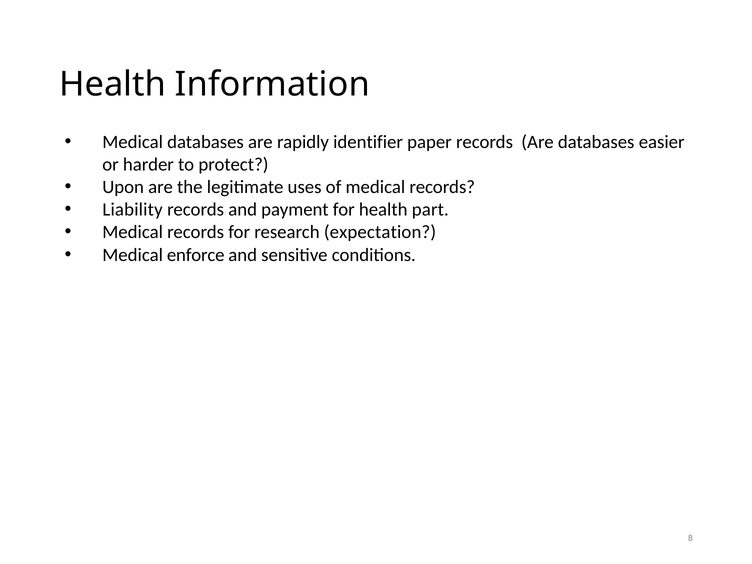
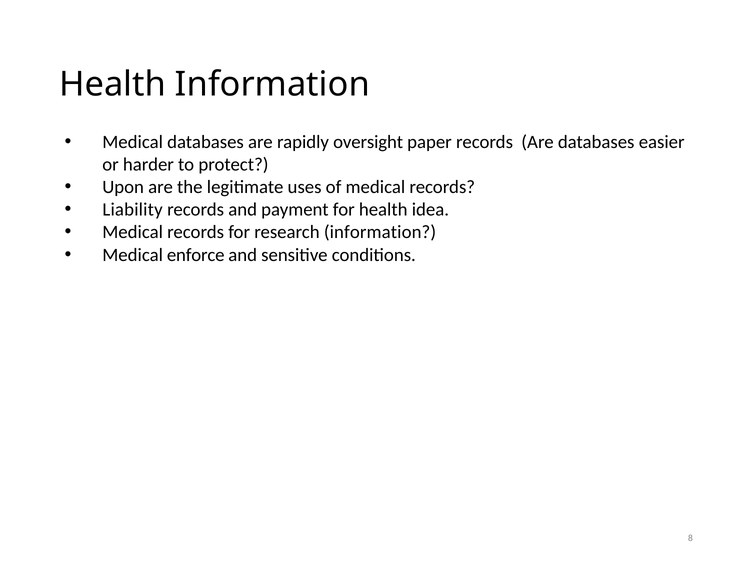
identifier: identifier -> oversight (368, 142)
part: part -> idea (430, 210)
research expectation: expectation -> information (380, 232)
